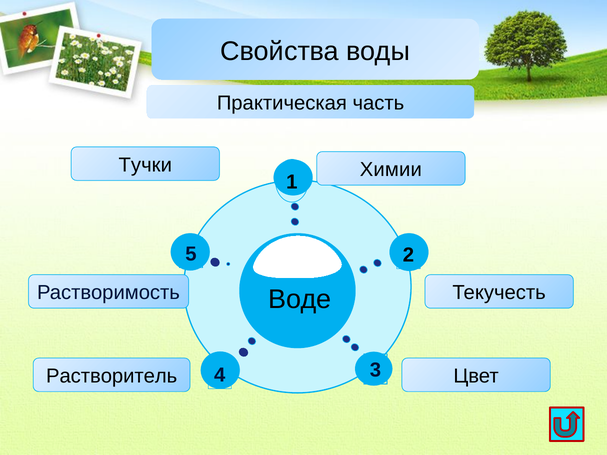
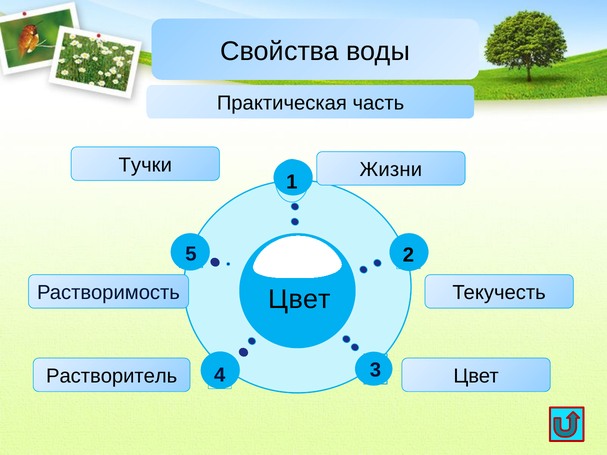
Химии: Химии -> Жизни (391, 170)
Воде: Воде -> Цвет (300, 300)
